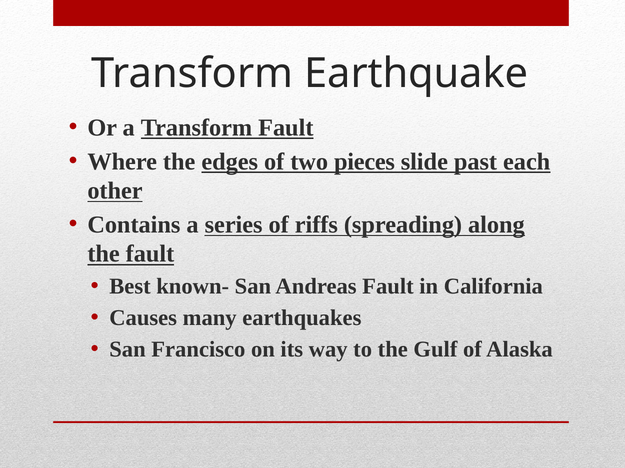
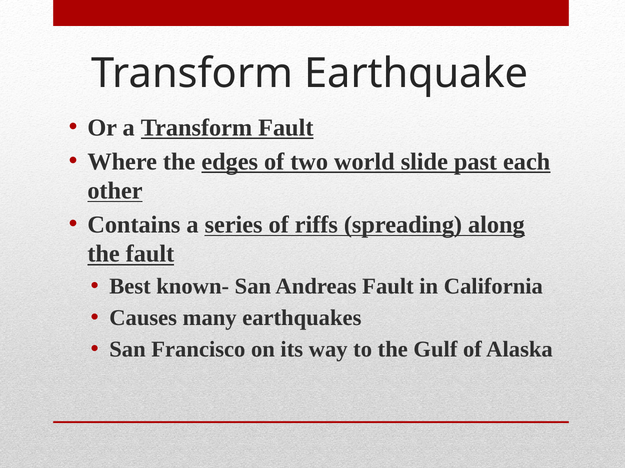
pieces: pieces -> world (364, 162)
